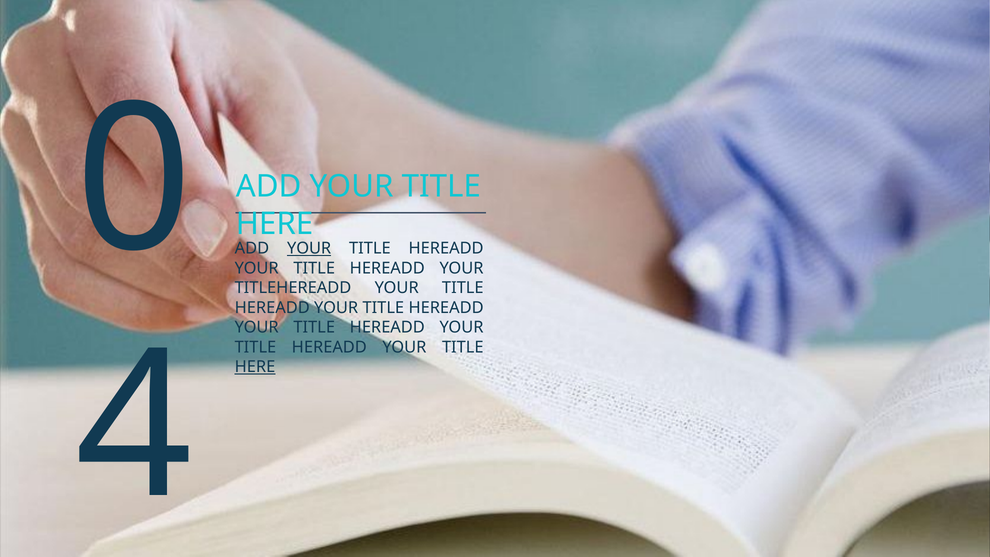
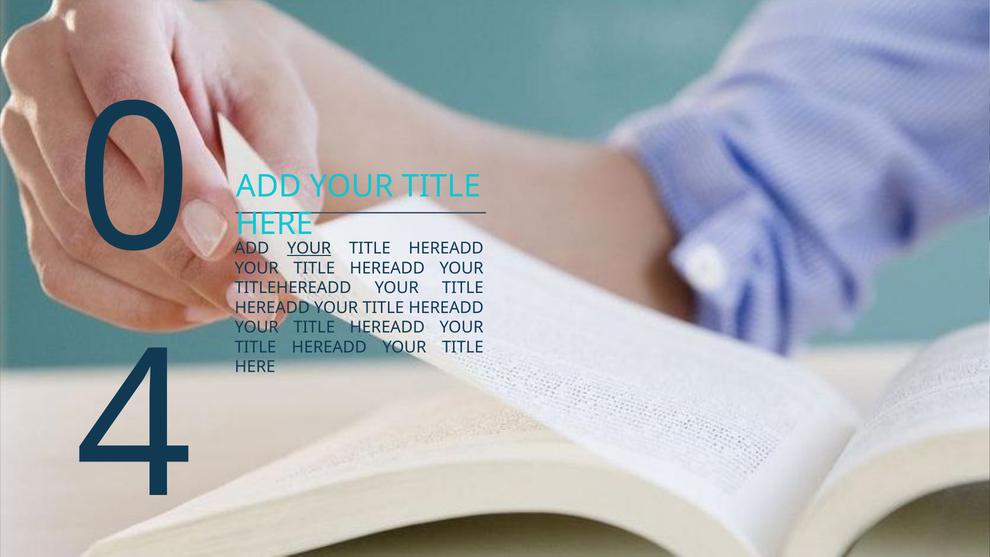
HERE underline: present -> none (255, 367)
